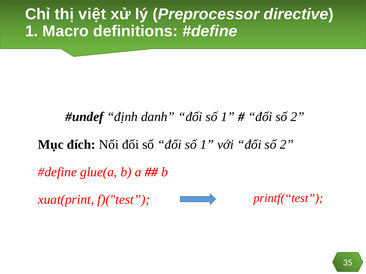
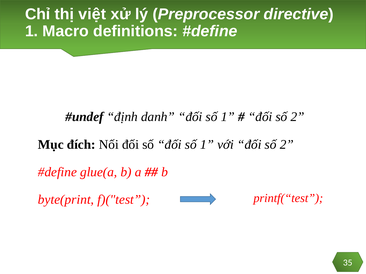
xuat(print: xuat(print -> byte(print (66, 200)
